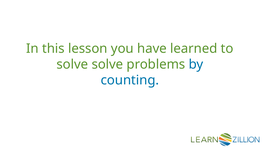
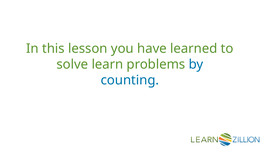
solve solve: solve -> learn (107, 64)
